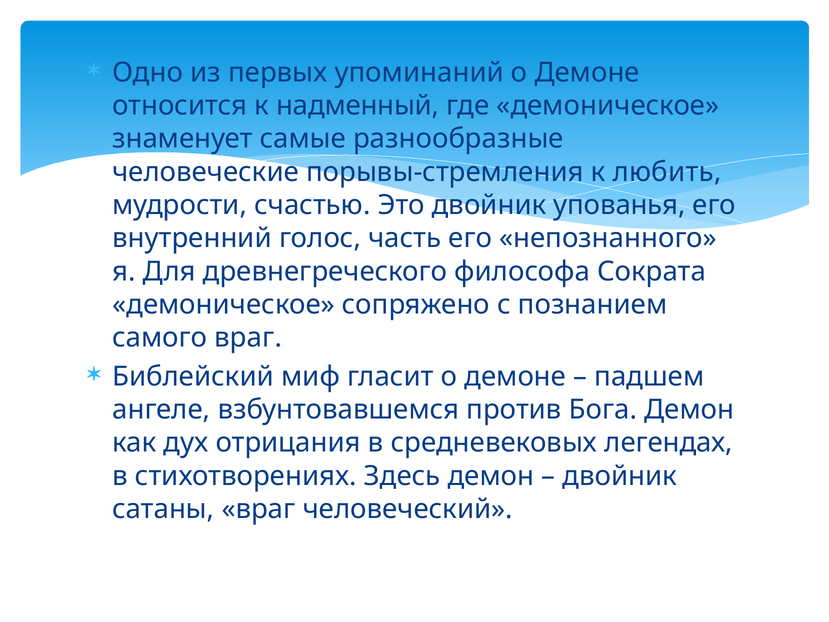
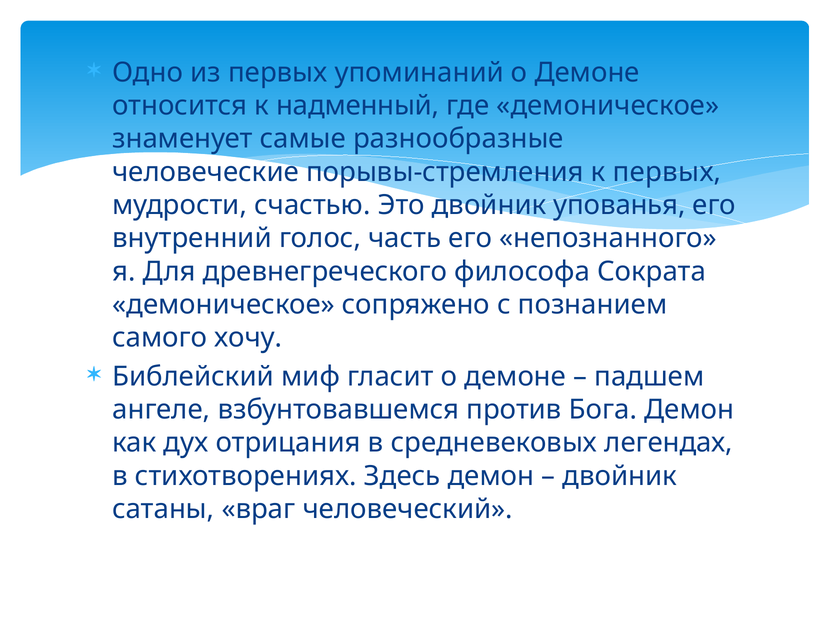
к любить: любить -> первых (667, 172)
самого враг: враг -> хочу (248, 338)
